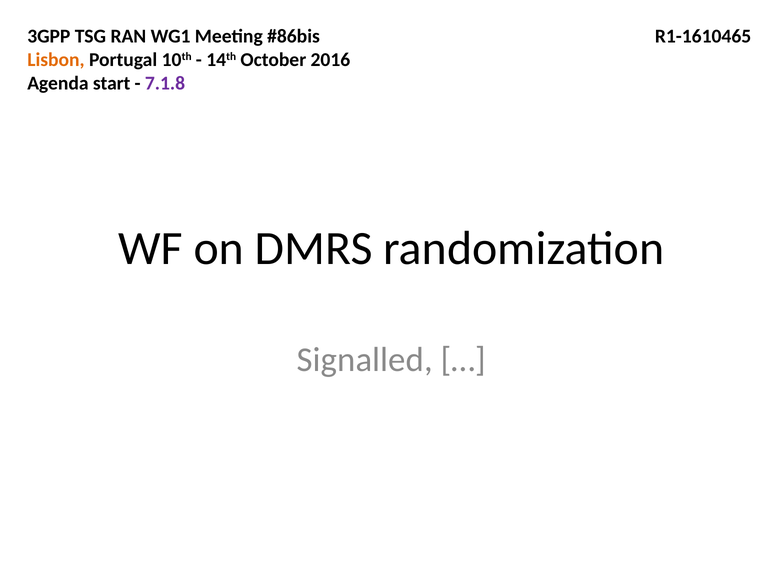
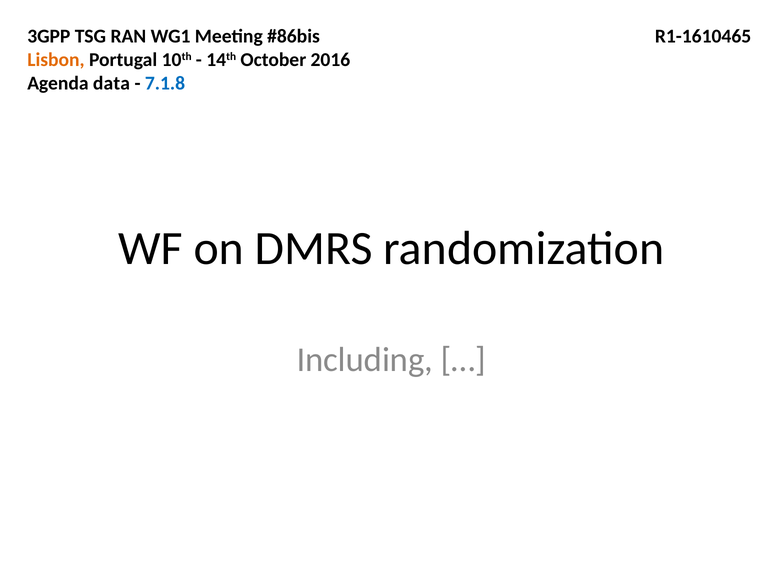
start: start -> data (111, 83)
7.1.8 colour: purple -> blue (165, 83)
Signalled: Signalled -> Including (365, 360)
